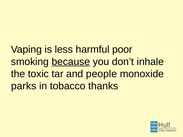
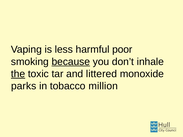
the underline: none -> present (18, 74)
people: people -> littered (101, 74)
thanks: thanks -> million (103, 86)
